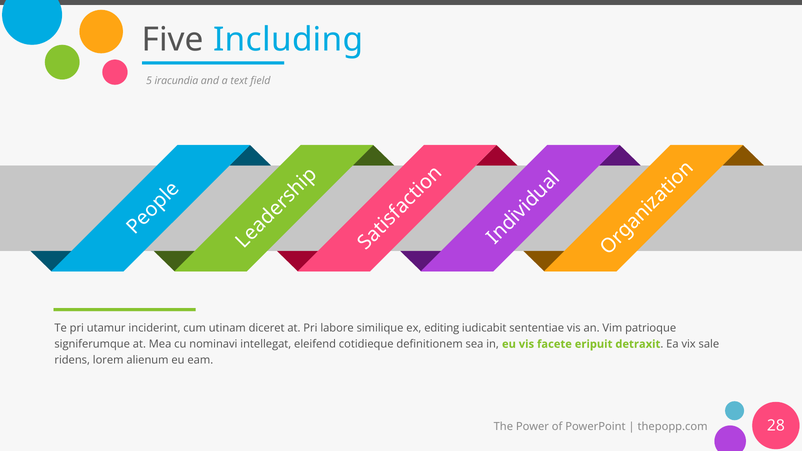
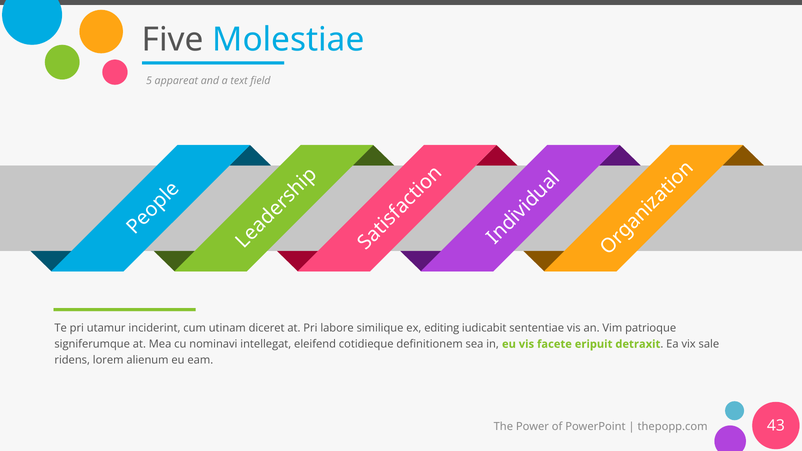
Including: Including -> Molestiae (288, 40)
iracundia: iracundia -> appareat (176, 81)
28: 28 -> 43 (776, 426)
